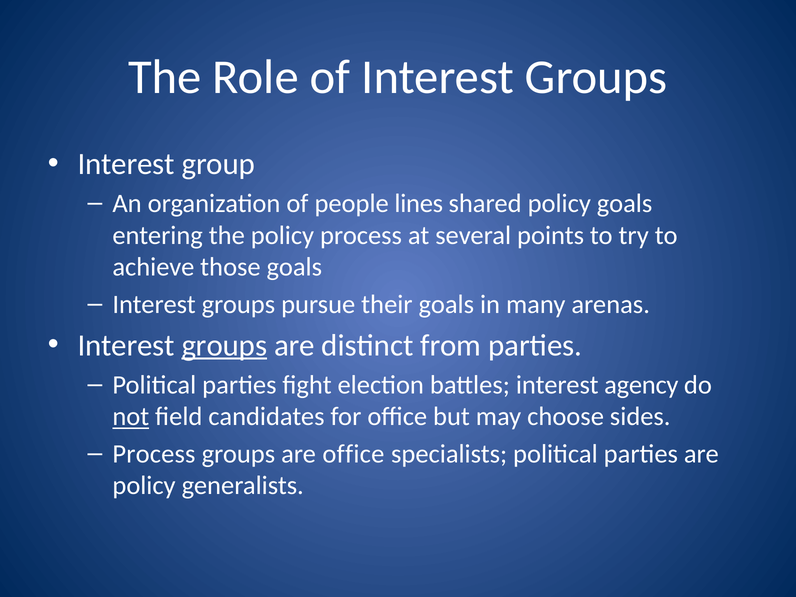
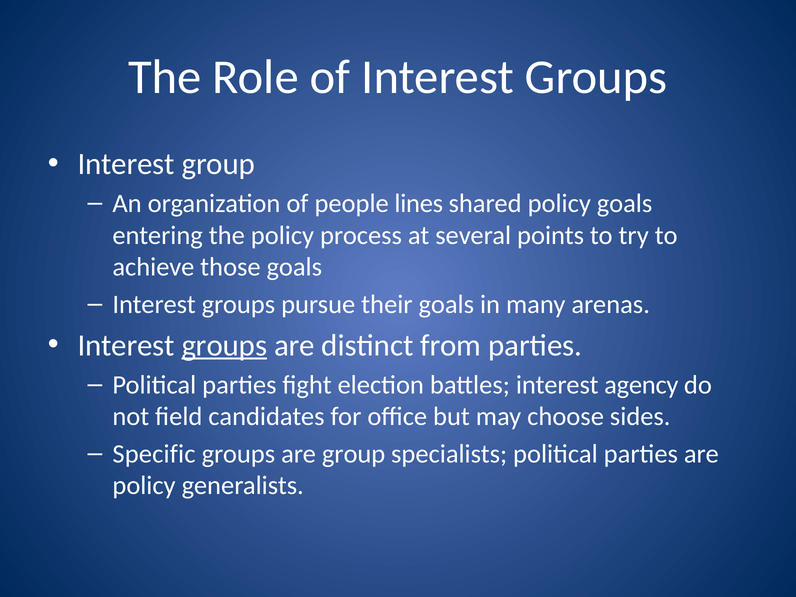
not underline: present -> none (131, 417)
Process: Process -> Specific (154, 454)
are office: office -> group (354, 454)
